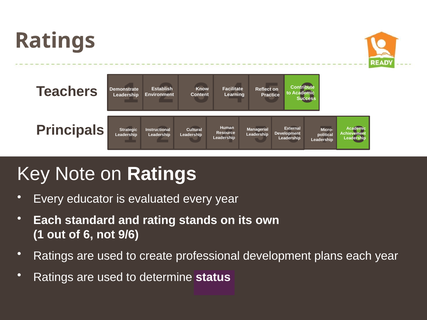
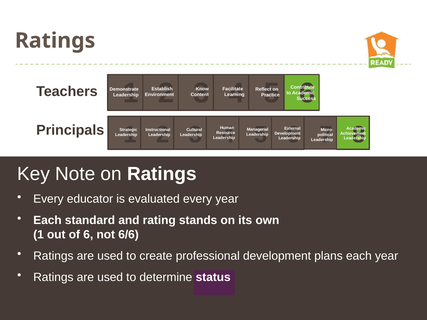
9/6: 9/6 -> 6/6 (128, 235)
